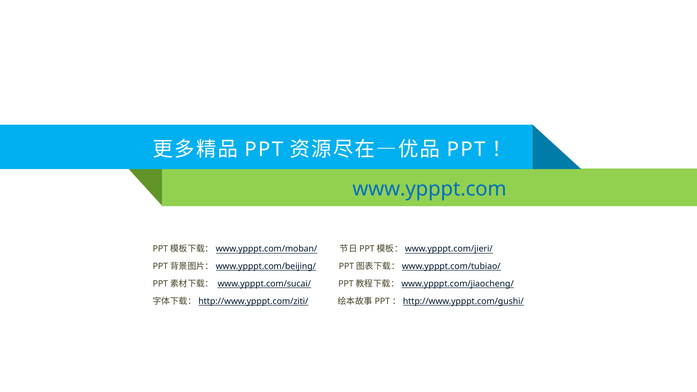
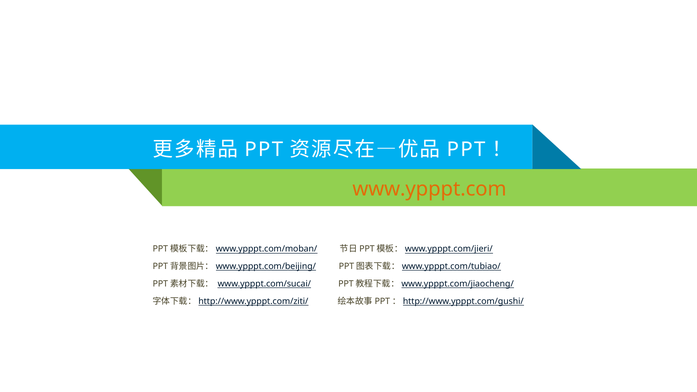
www.ypppt.com colour: blue -> orange (429, 189)
